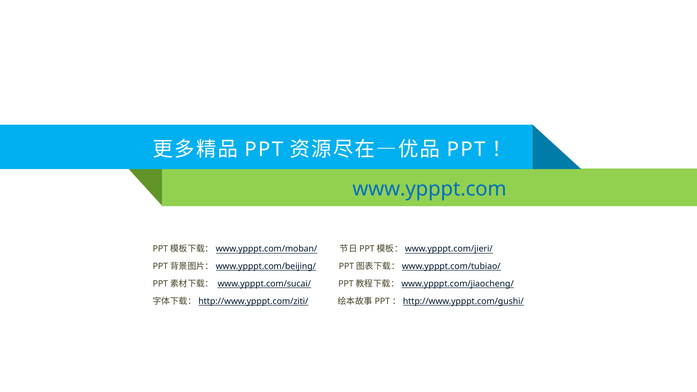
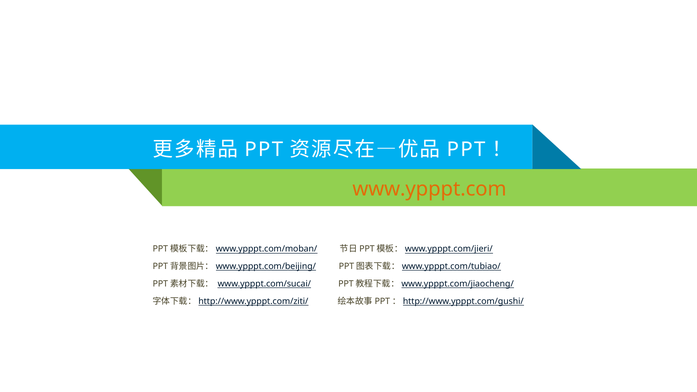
www.ypppt.com colour: blue -> orange (429, 189)
